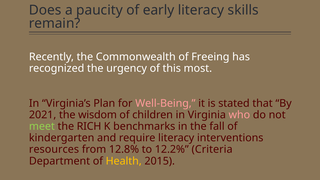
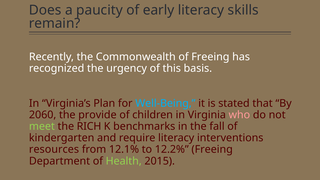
most: most -> basis (198, 68)
Well-Being colour: pink -> light blue (165, 103)
2021: 2021 -> 2060 (43, 115)
wisdom: wisdom -> provide (97, 115)
12.8%: 12.8% -> 12.1% (124, 149)
12.2% Criteria: Criteria -> Freeing (212, 149)
Health colour: yellow -> light green (124, 161)
